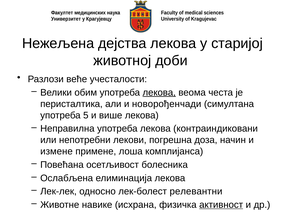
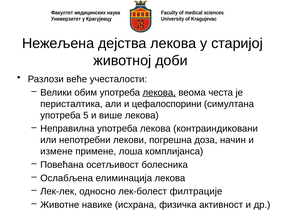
новорођенчади: новорођенчади -> цефалоспорини (167, 104)
релевантни: релевантни -> филтрације (196, 191)
активност underline: present -> none (221, 204)
